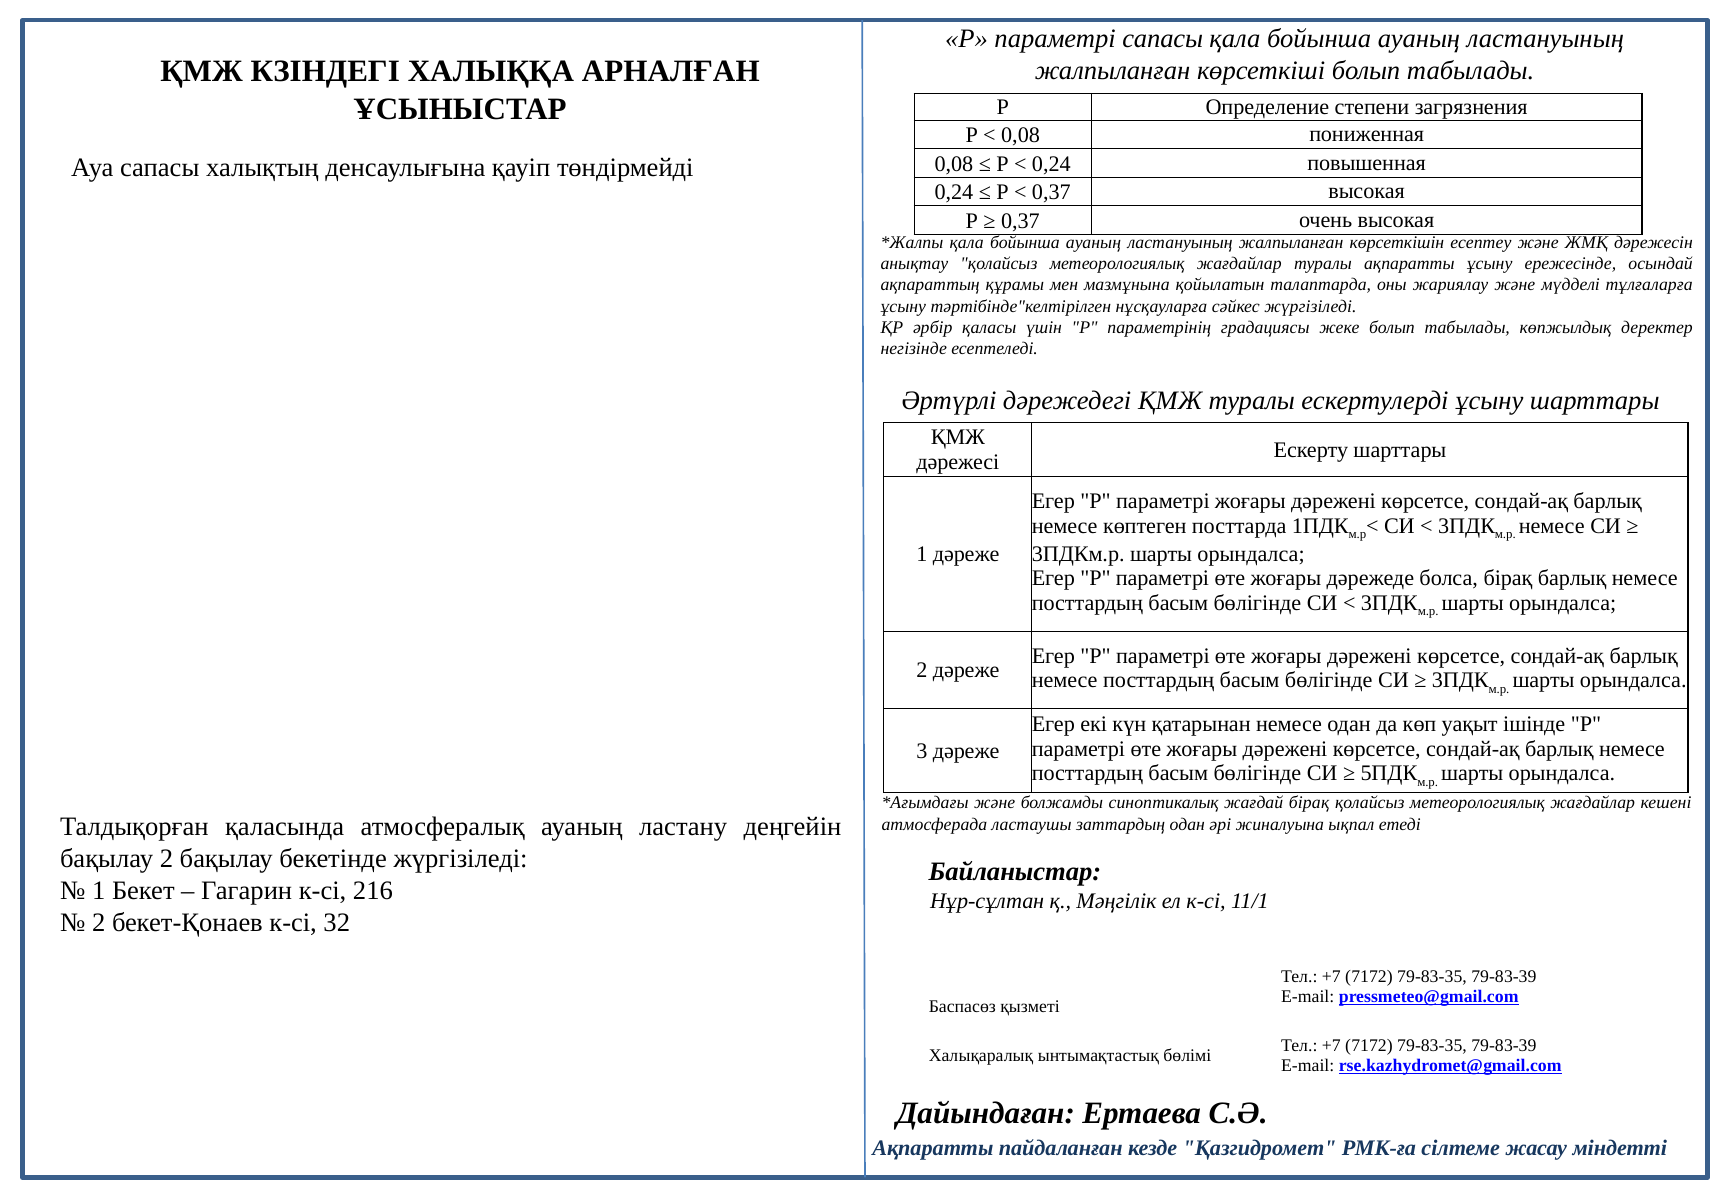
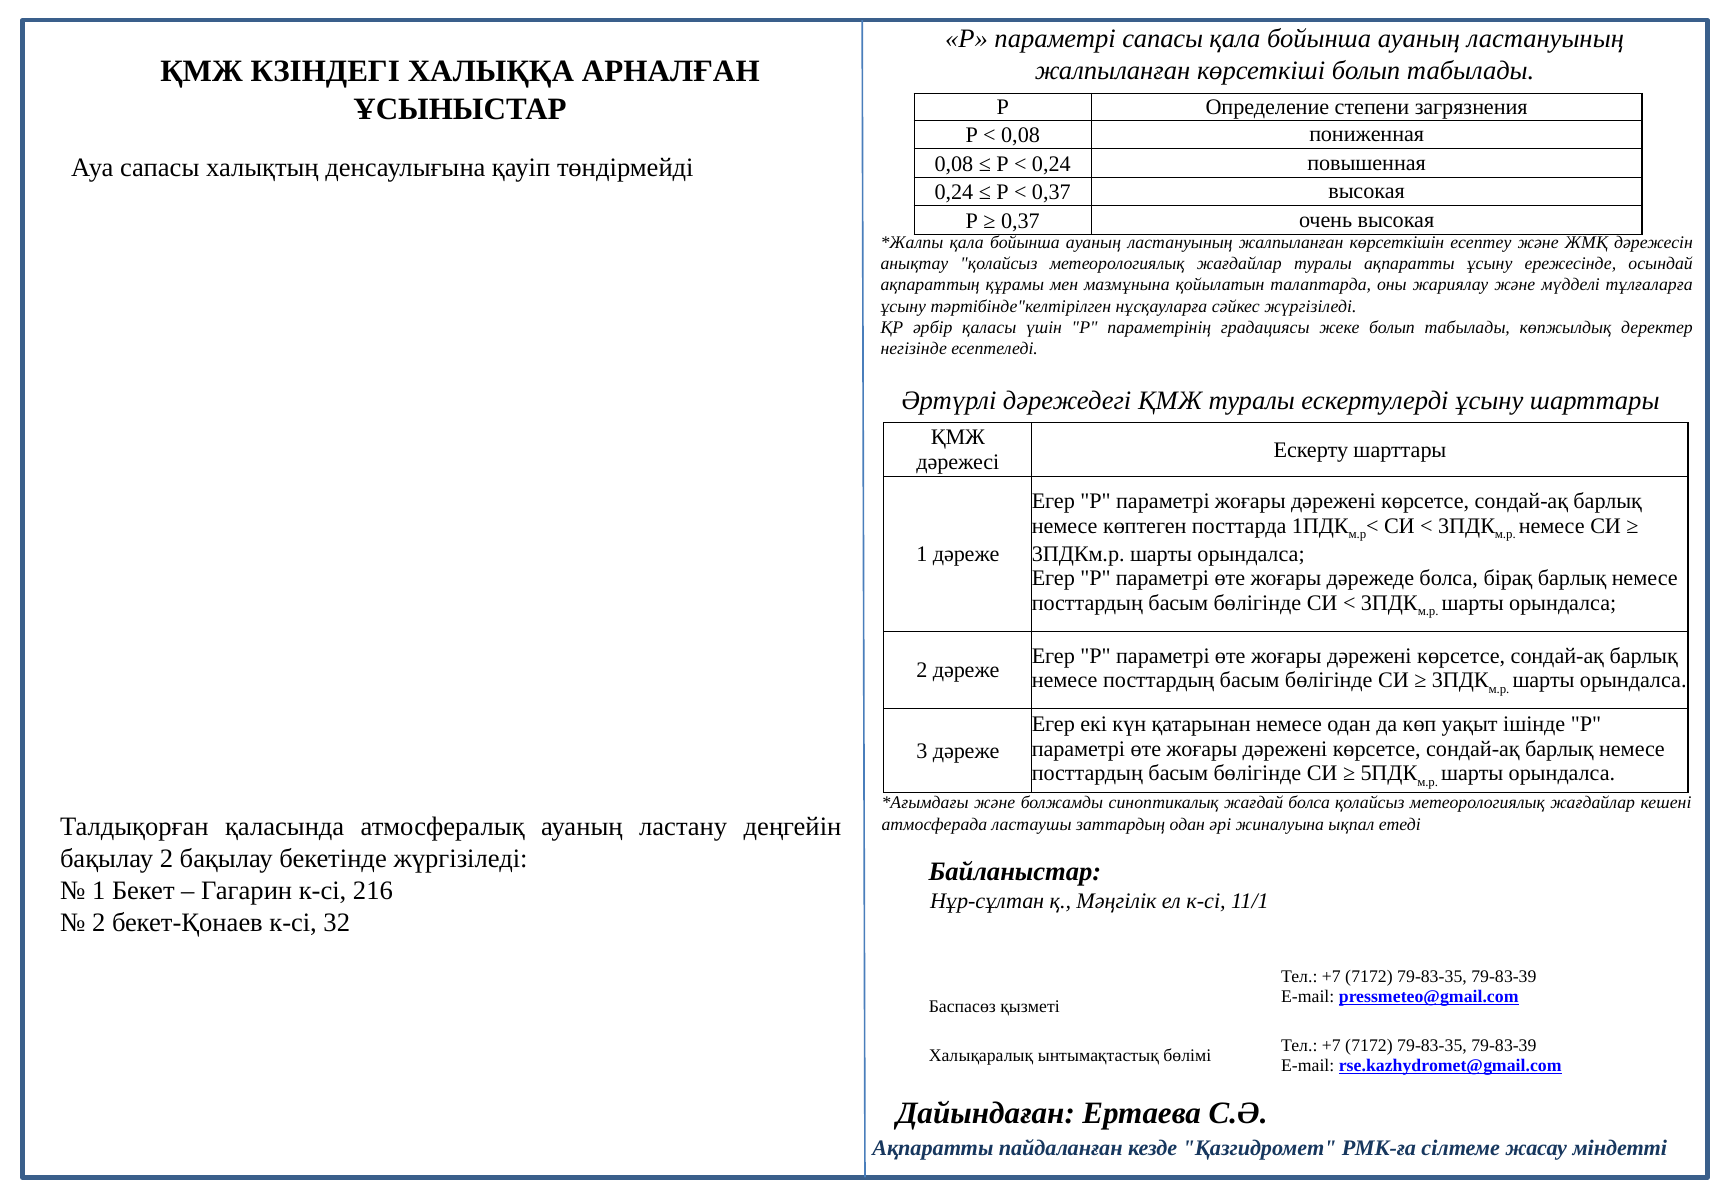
жағдай бірақ: бірақ -> болса (1309, 803)
